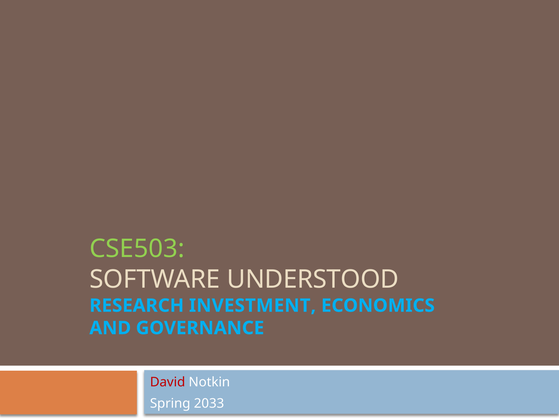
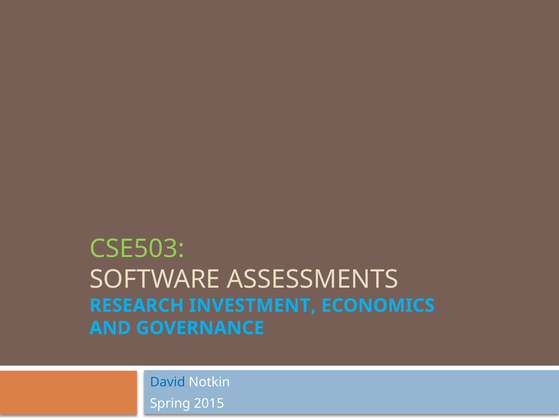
UNDERSTOOD: UNDERSTOOD -> ASSESSMENTS (313, 279)
David colour: red -> blue (168, 381)
2033: 2033 -> 2015 (209, 403)
